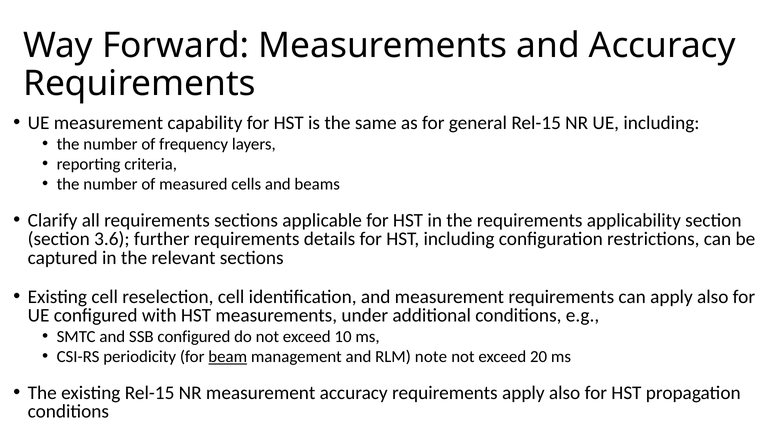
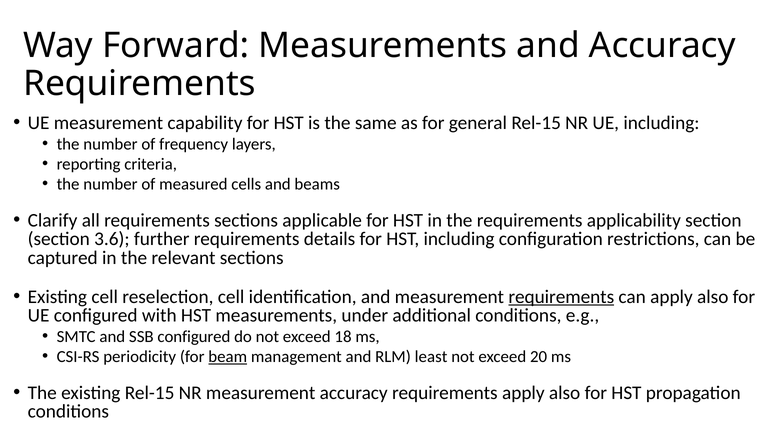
requirements underline: none -> present (561, 297)
10: 10 -> 18 (343, 337)
note: note -> least (431, 357)
